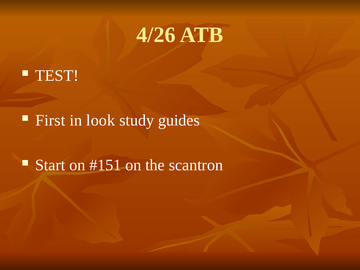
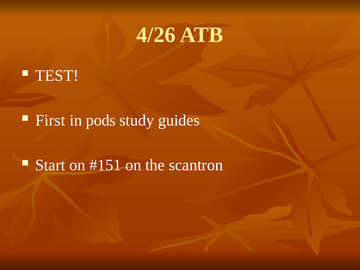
look: look -> pods (101, 120)
